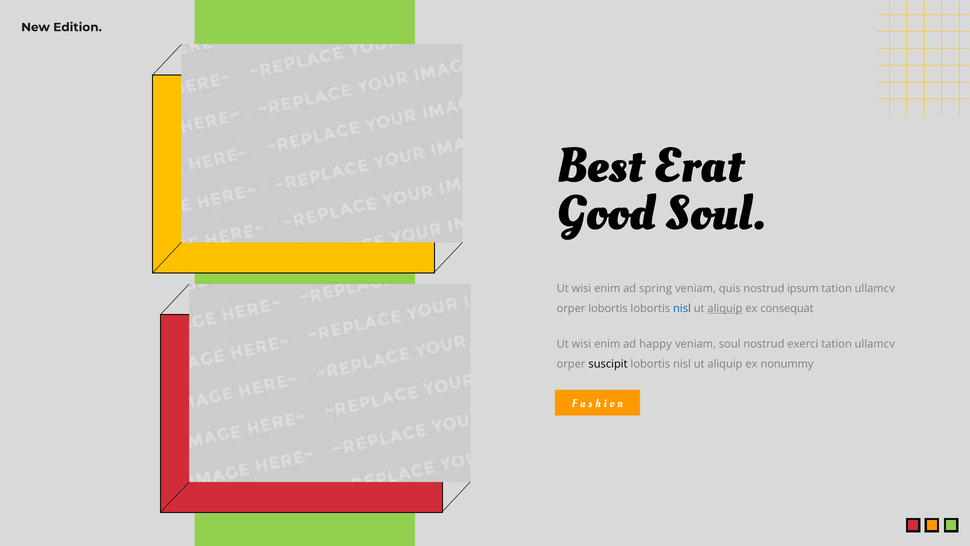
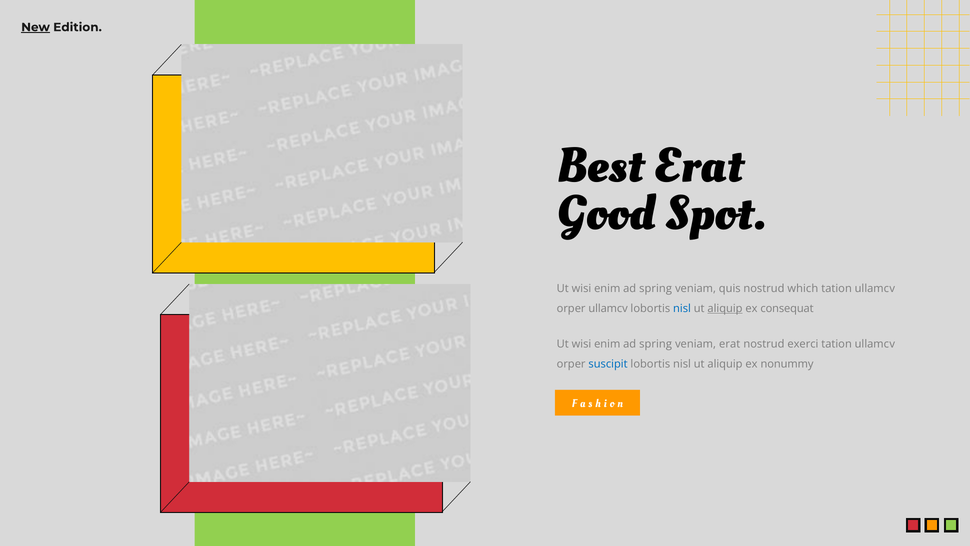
New underline: none -> present (36, 27)
Good Soul: Soul -> Spot (716, 213)
ipsum: ipsum -> which (803, 288)
orper lobortis: lobortis -> ullamcv (608, 308)
happy: happy -> spring (656, 344)
veniam soul: soul -> erat (730, 344)
suscipit colour: black -> blue (608, 364)
